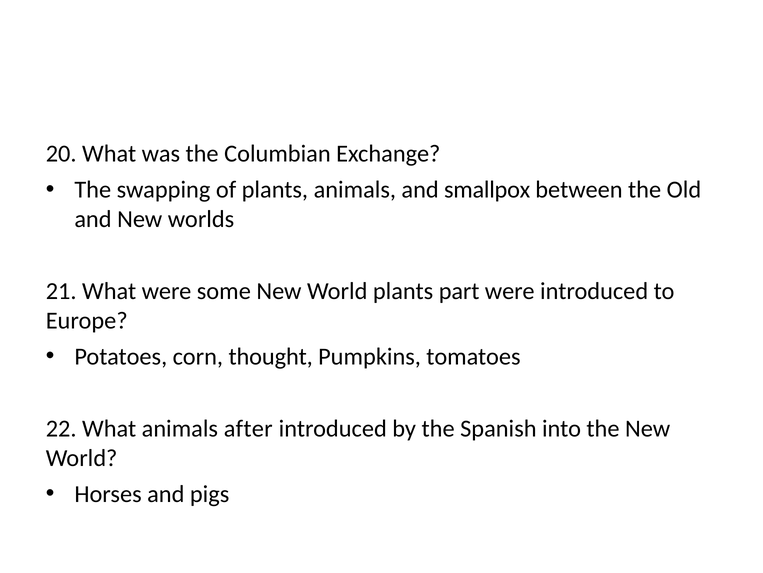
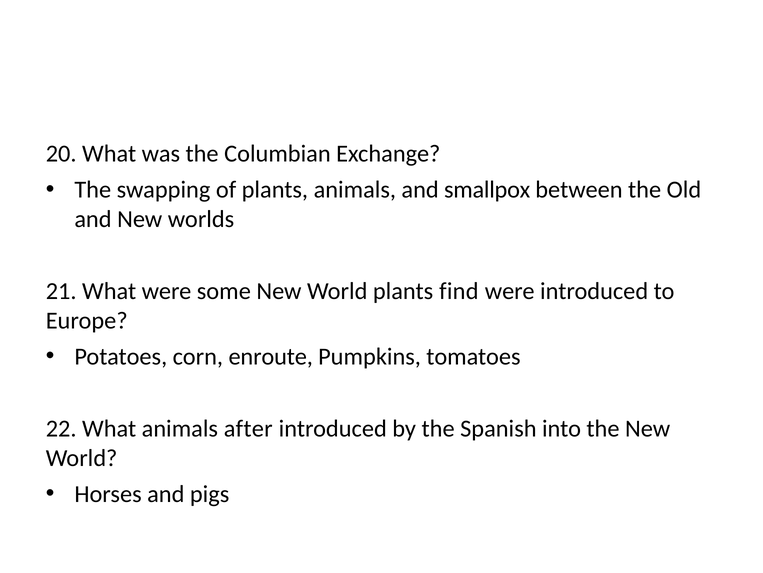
part: part -> find (459, 291)
thought: thought -> enroute (271, 356)
